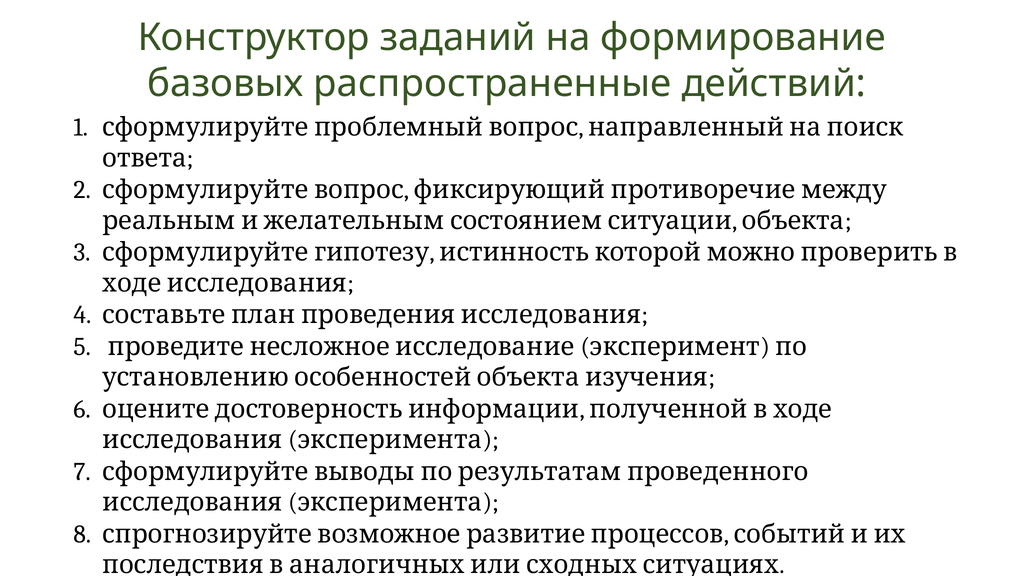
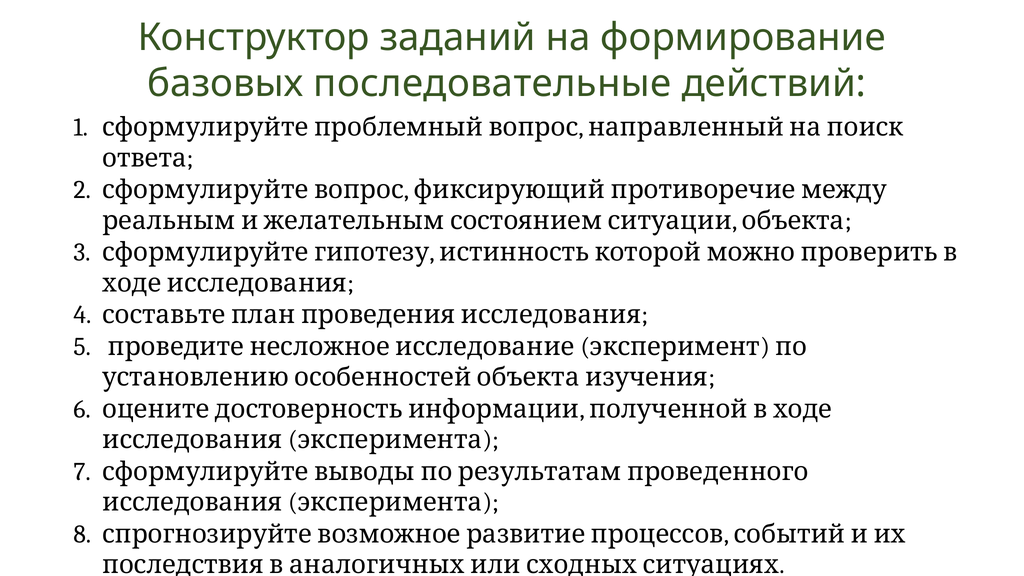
распространенные: распространенные -> последовательные (492, 83)
